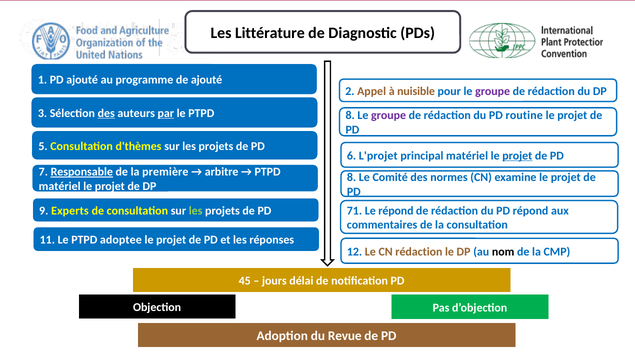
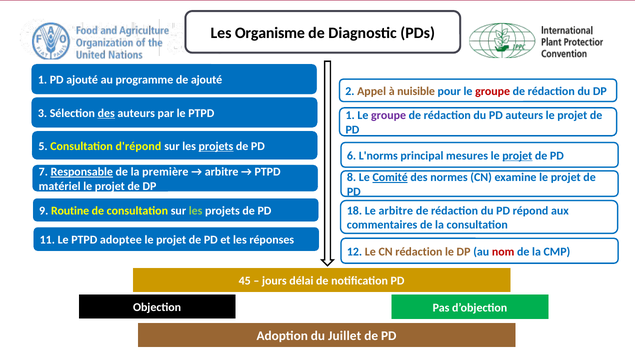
Littérature: Littérature -> Organisme (270, 33)
groupe colour: purple -> red (493, 91)
par underline: present -> none (166, 113)
PTPD 8: 8 -> 1 (350, 116)
PD routine: routine -> auteurs (524, 116)
d'thèmes: d'thèmes -> d'répond (138, 146)
projets underline: none -> present (216, 146)
L'projet: L'projet -> L'norms (378, 156)
principal matériel: matériel -> mesures (467, 156)
Comité underline: none -> present (390, 177)
Experts: Experts -> Routine (70, 211)
71: 71 -> 18 (354, 211)
Le répond: répond -> arbitre (396, 211)
nom colour: black -> red (503, 252)
Revue: Revue -> Juillet (345, 336)
